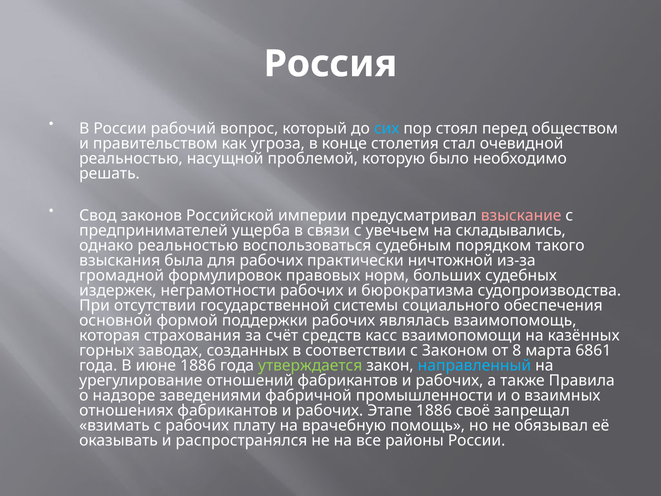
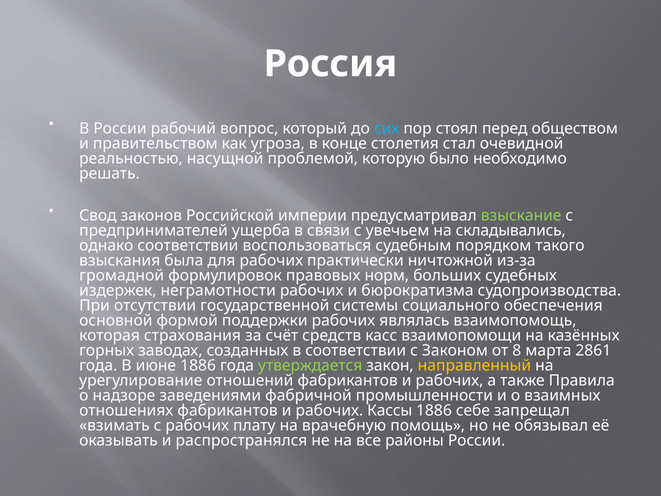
взыскание colour: pink -> light green (521, 216)
однако реальностью: реальностью -> соответствии (188, 246)
6861: 6861 -> 2861 (593, 351)
направленный colour: light blue -> yellow (474, 366)
Этапе: Этапе -> Кассы (390, 411)
своё: своё -> себе (473, 411)
